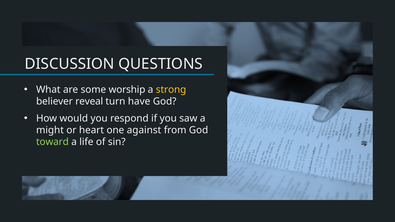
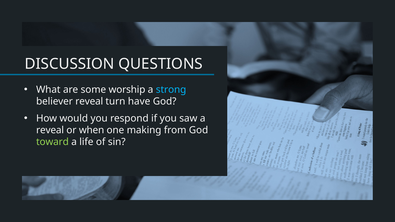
strong colour: yellow -> light blue (171, 90)
might: might -> reveal (50, 130)
heart: heart -> when (92, 130)
against: against -> making (144, 130)
